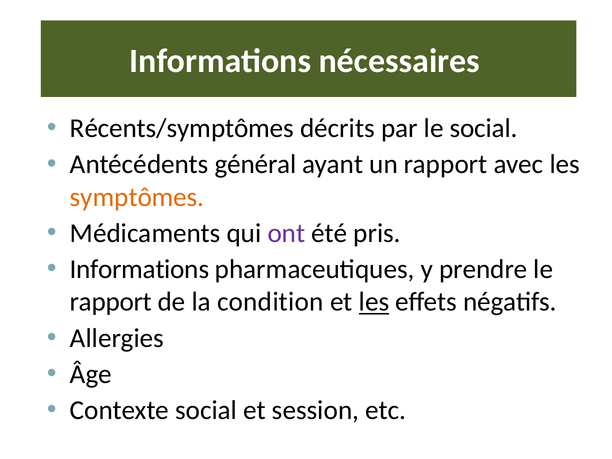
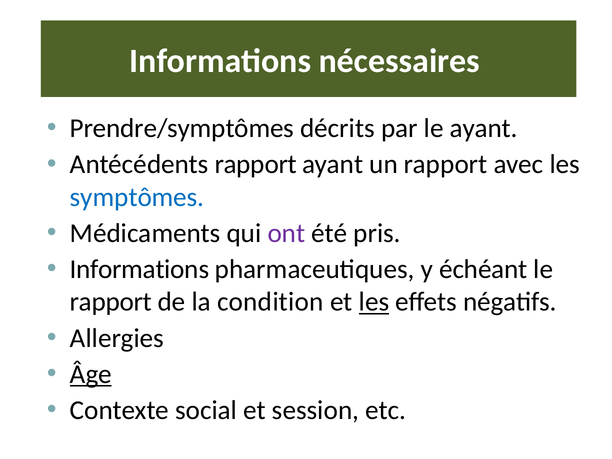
Récents/symptômes: Récents/symptômes -> Prendre/symptômes (182, 128)
le social: social -> ayant (484, 128)
Antécédents général: général -> rapport (256, 164)
symptômes colour: orange -> blue (137, 197)
prendre: prendre -> échéant (483, 269)
Âge underline: none -> present (91, 374)
